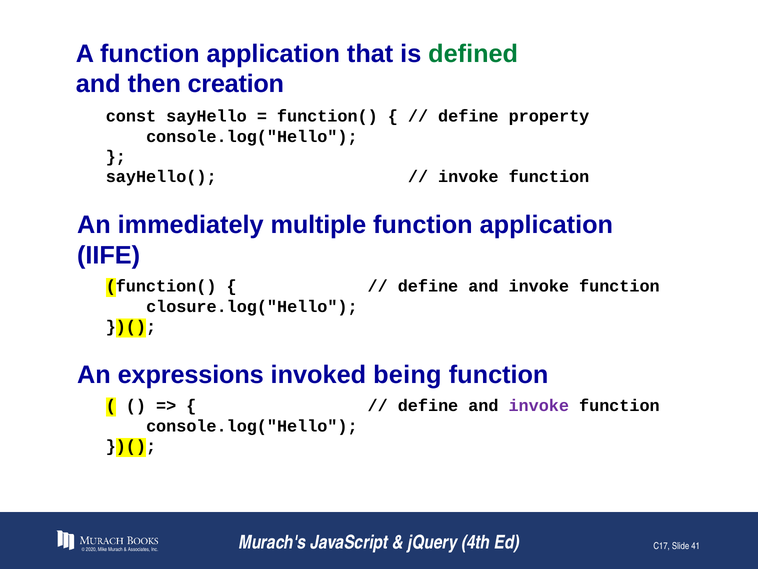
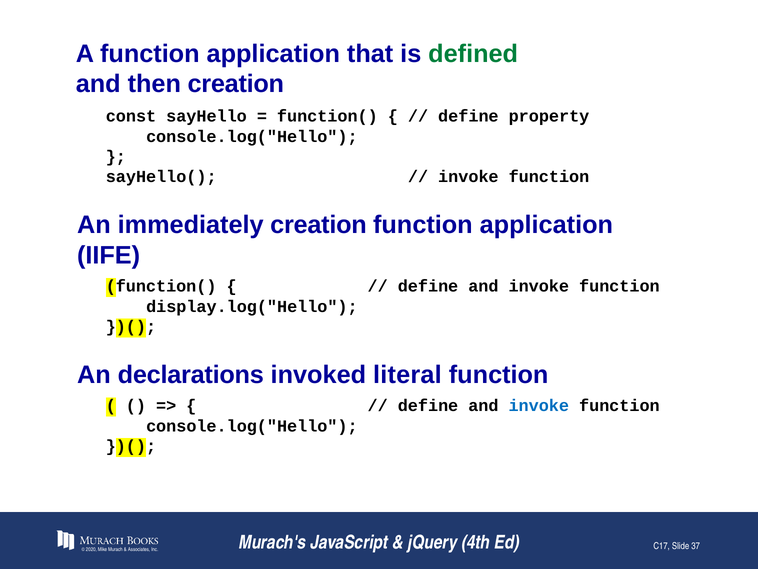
immediately multiple: multiple -> creation (318, 225)
closure.log("Hello: closure.log("Hello -> display.log("Hello (252, 306)
expressions: expressions -> declarations (191, 374)
being: being -> literal (407, 374)
invoke colour: purple -> blue (539, 405)
41: 41 -> 37 (696, 545)
